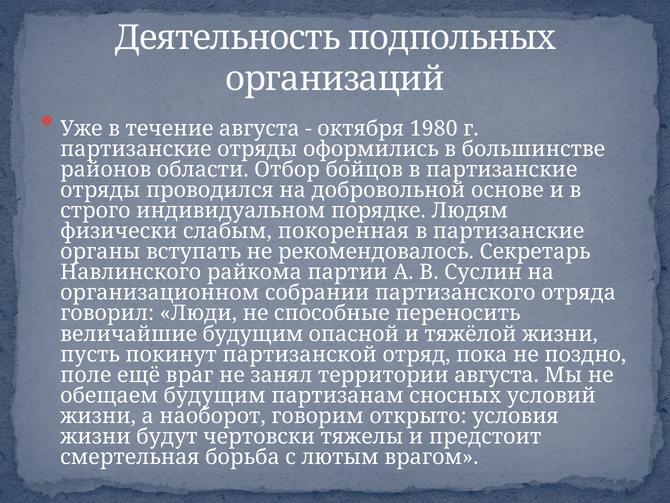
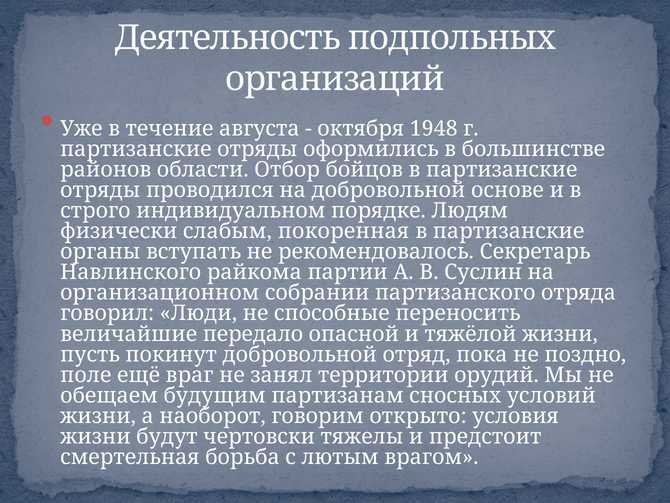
1980: 1980 -> 1948 (434, 128)
величайшие будущим: будущим -> передало (253, 334)
покинут партизанской: партизанской -> добровольной (300, 354)
территории августа: августа -> орудий (497, 375)
